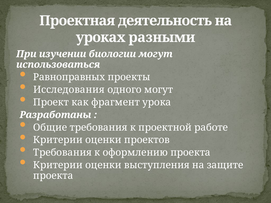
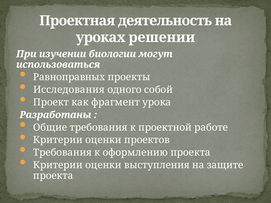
разными: разными -> решении (162, 37)
одного могут: могут -> собой (159, 90)
